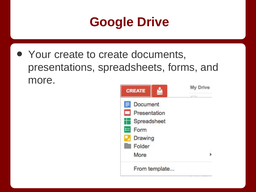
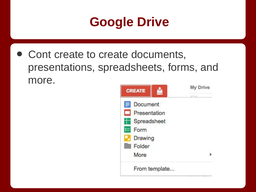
Your: Your -> Cont (40, 55)
